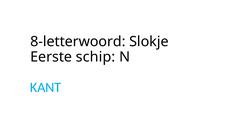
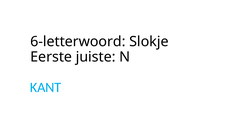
8-letterwoord: 8-letterwoord -> 6-letterwoord (78, 42)
schip: schip -> juiste (96, 57)
